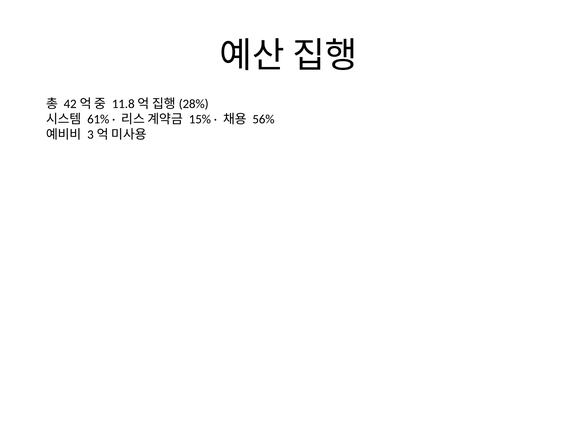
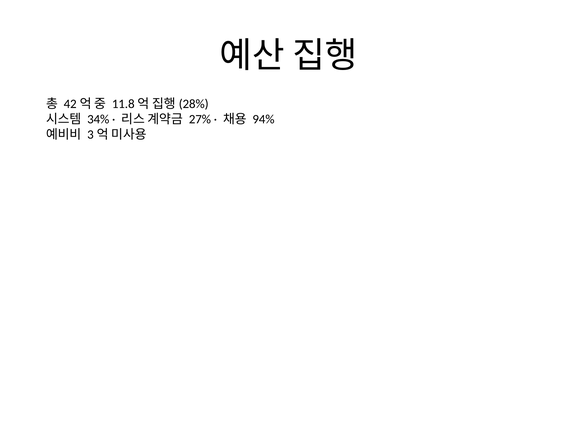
61%: 61% -> 34% (98, 119)
15%: 15% -> 27% (200, 119)
56%: 56% -> 94% (263, 119)
